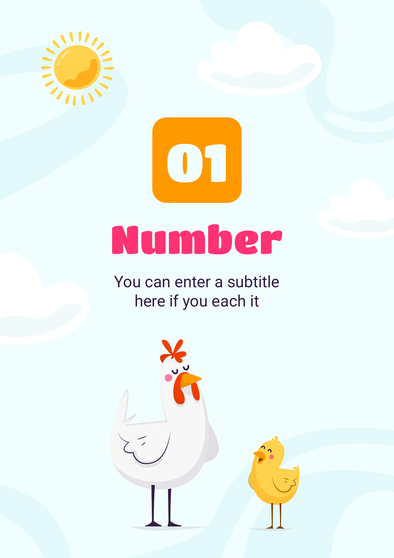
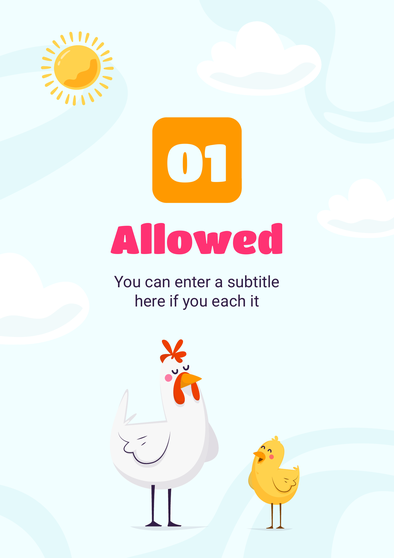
Number: Number -> Allowed (197, 241)
